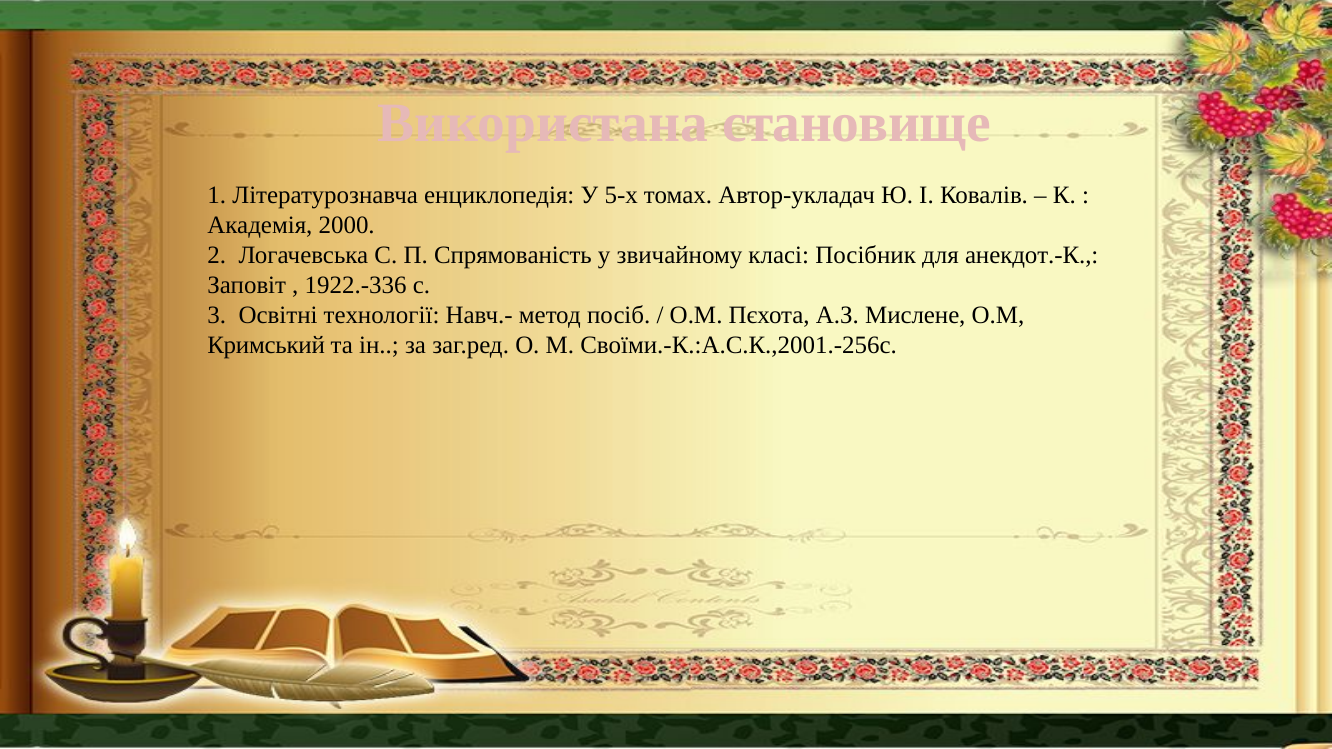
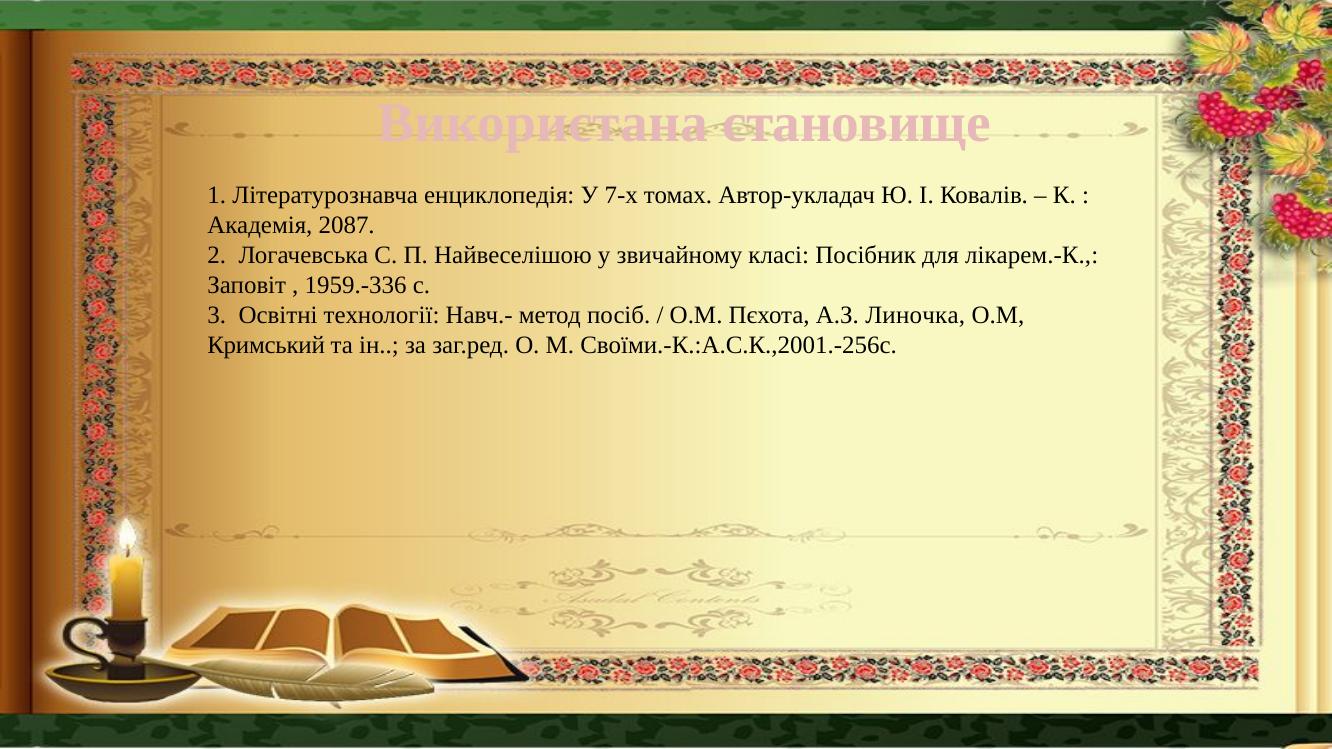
5-х: 5-х -> 7-х (621, 195)
2000: 2000 -> 2087 (347, 225)
Спрямованість: Спрямованість -> Найвеселішою (513, 255)
анекдот.-К: анекдот.-К -> лікарем.-К (1032, 255)
1922.-336: 1922.-336 -> 1959.-336 (356, 285)
Мислене: Мислене -> Линочка (915, 315)
